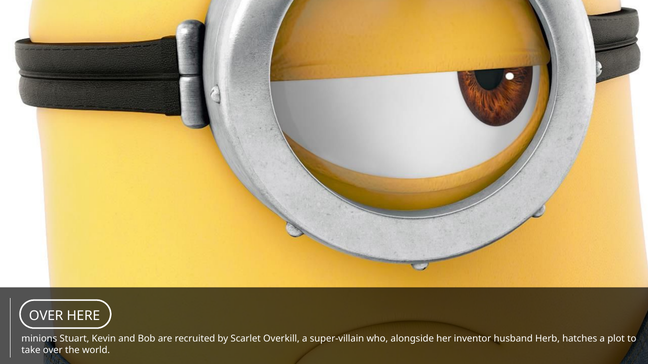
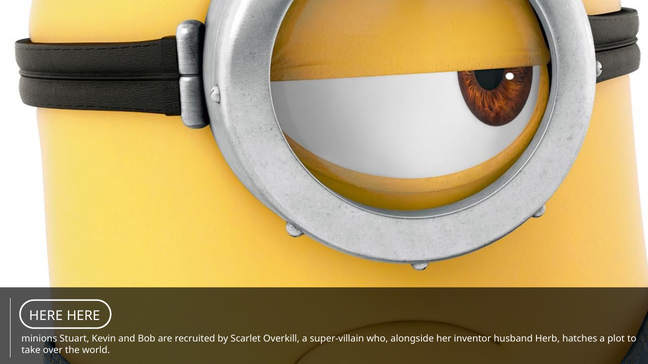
OVER: OVER -> HERE (46, 316)
